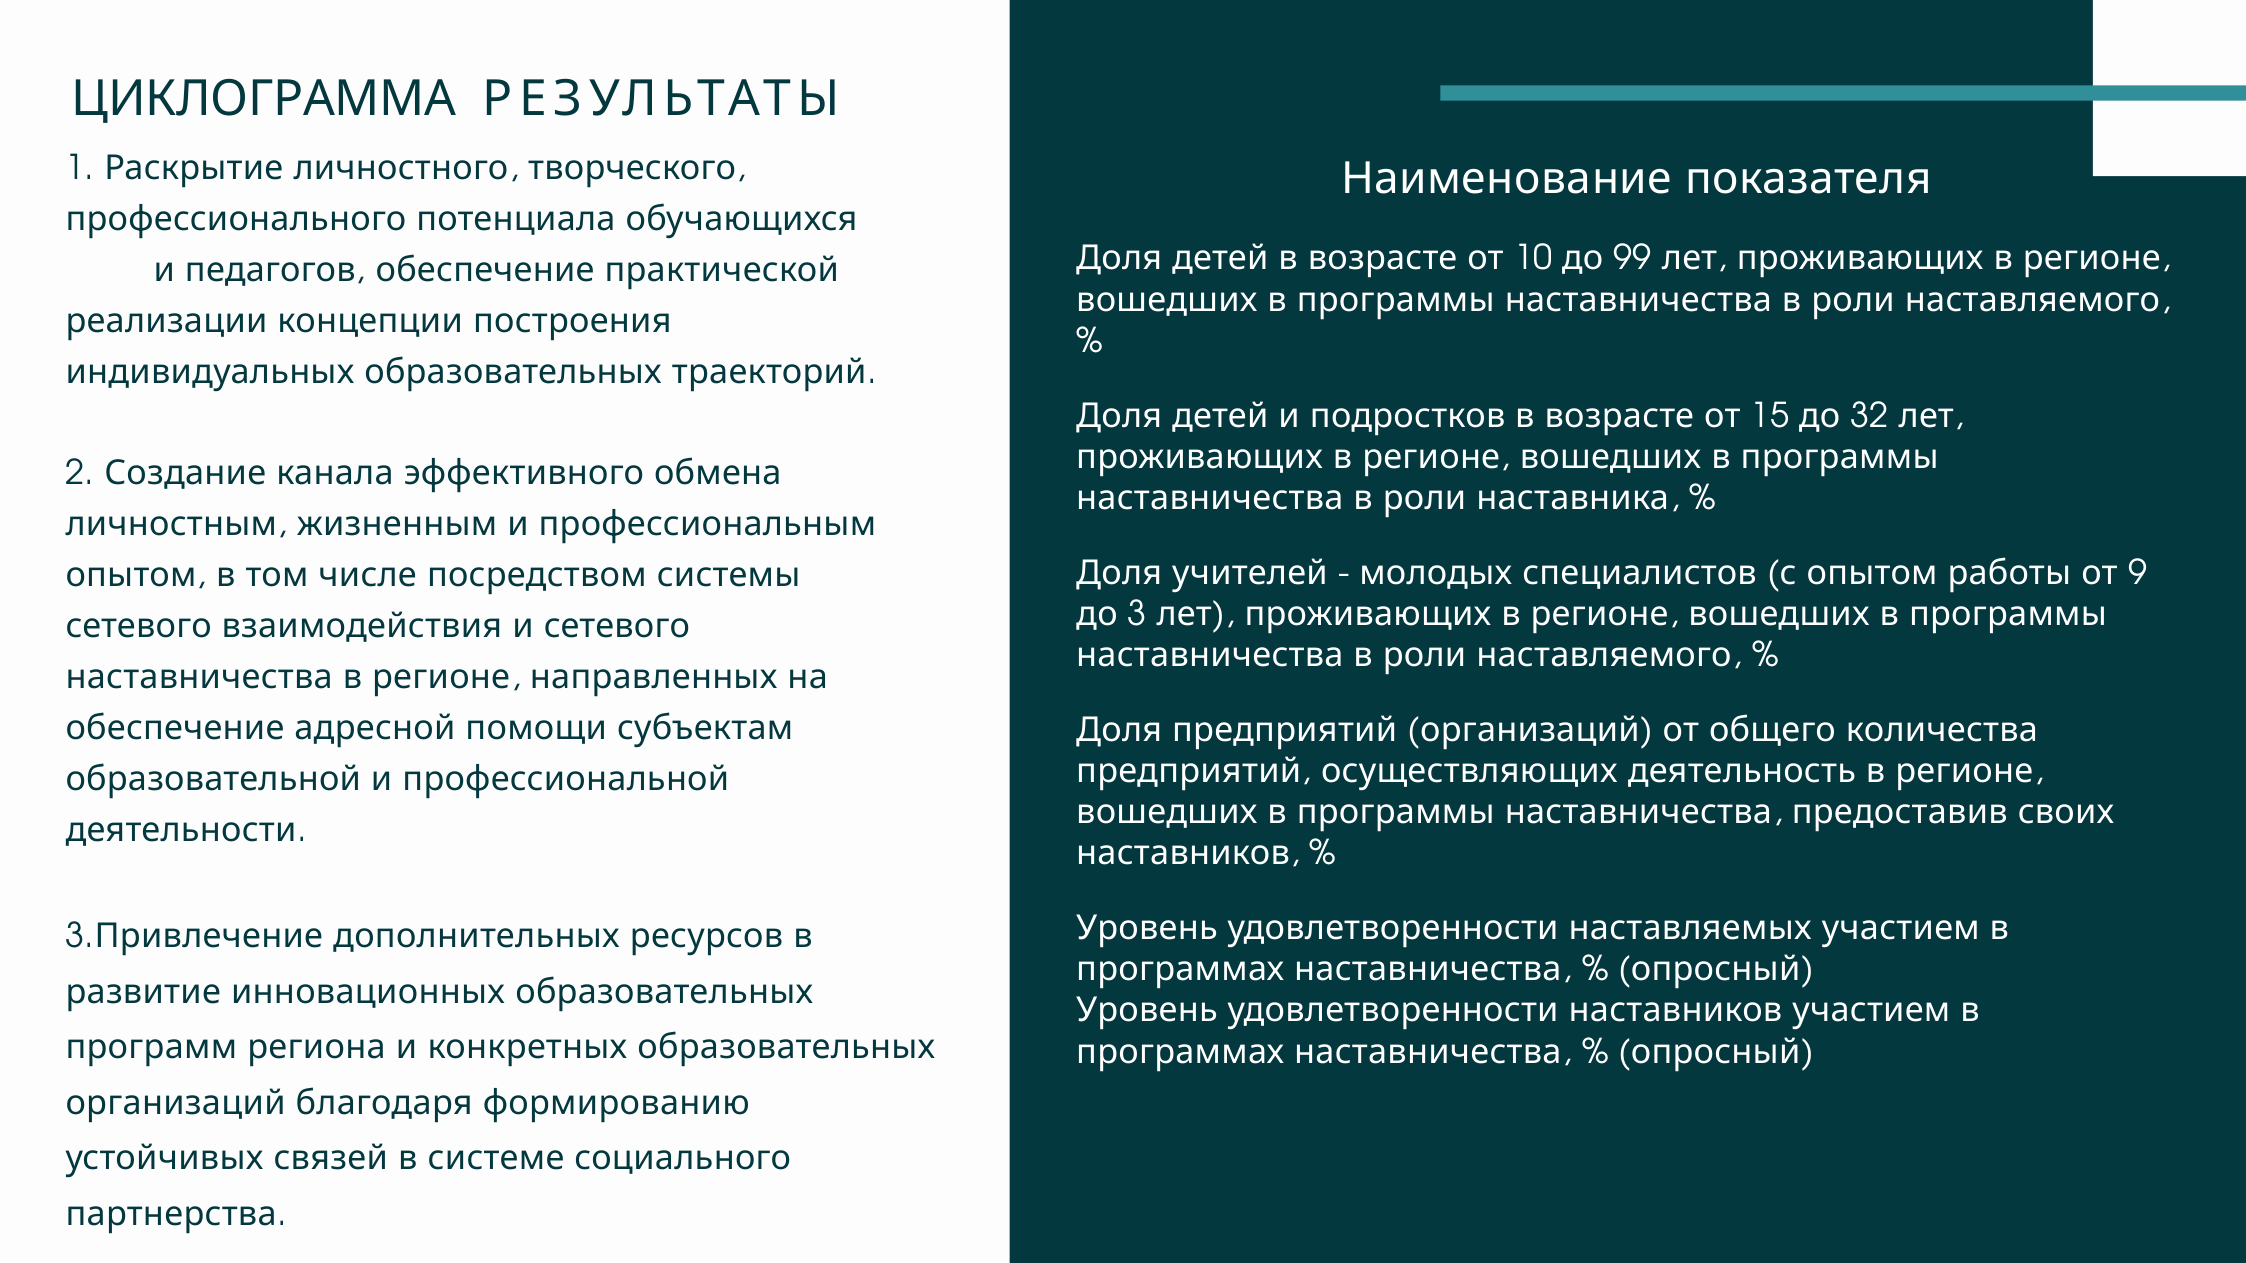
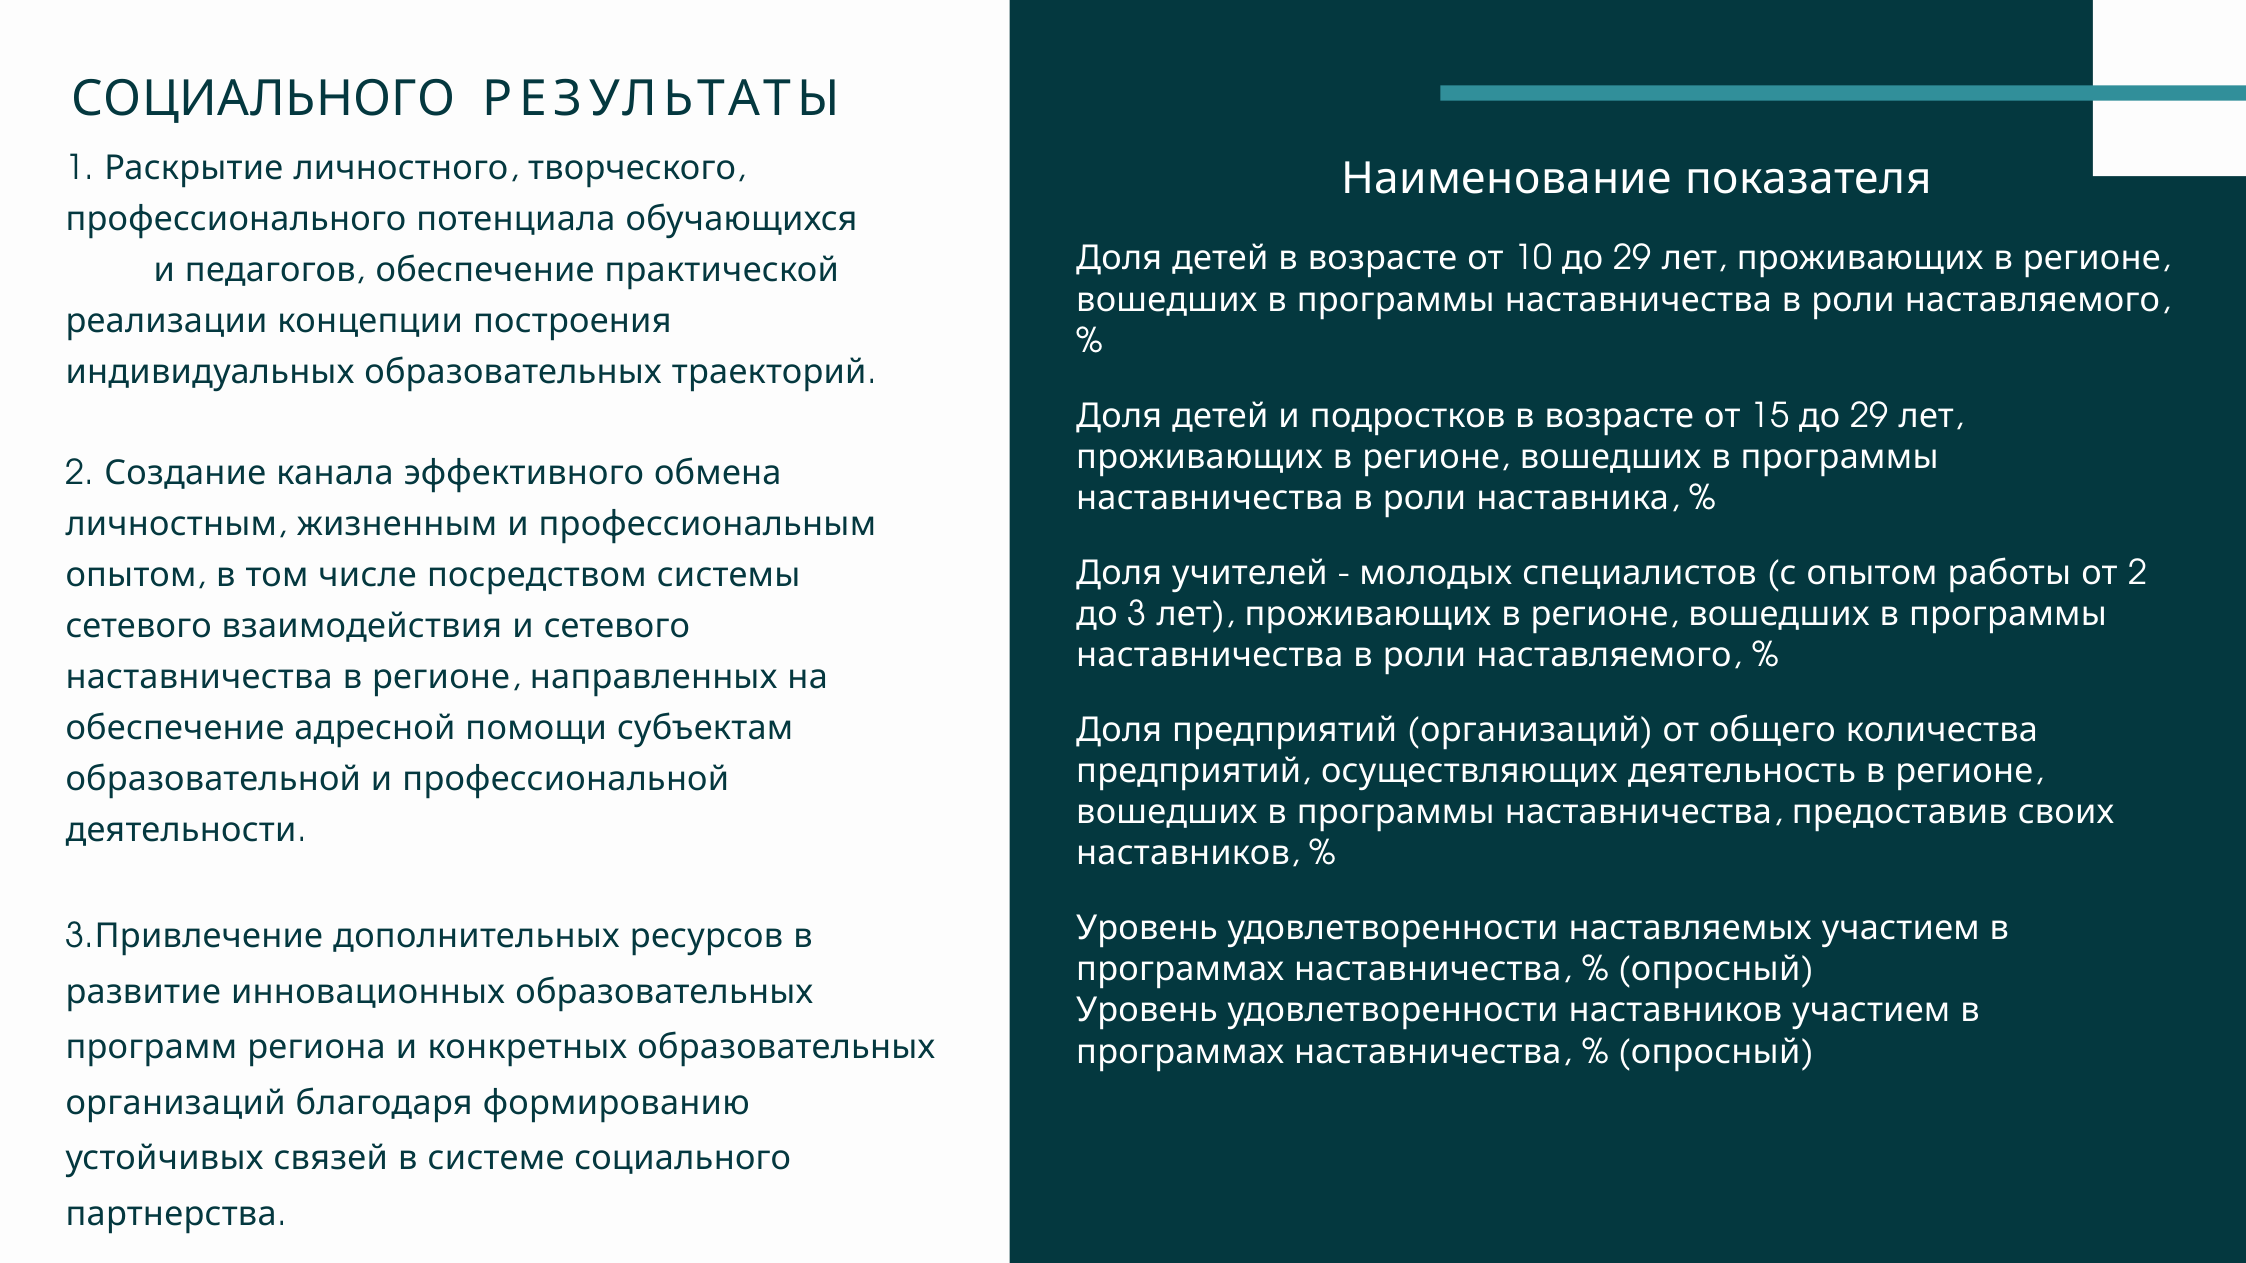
ЦИКЛОГРАММА: ЦИКЛОГРАММА -> СОЦИАЛЬНОГО (264, 99)
10 99: 99 -> 29 (1633, 259)
15 32: 32 -> 29 (1870, 416)
9: 9 -> 2 (2138, 573)
